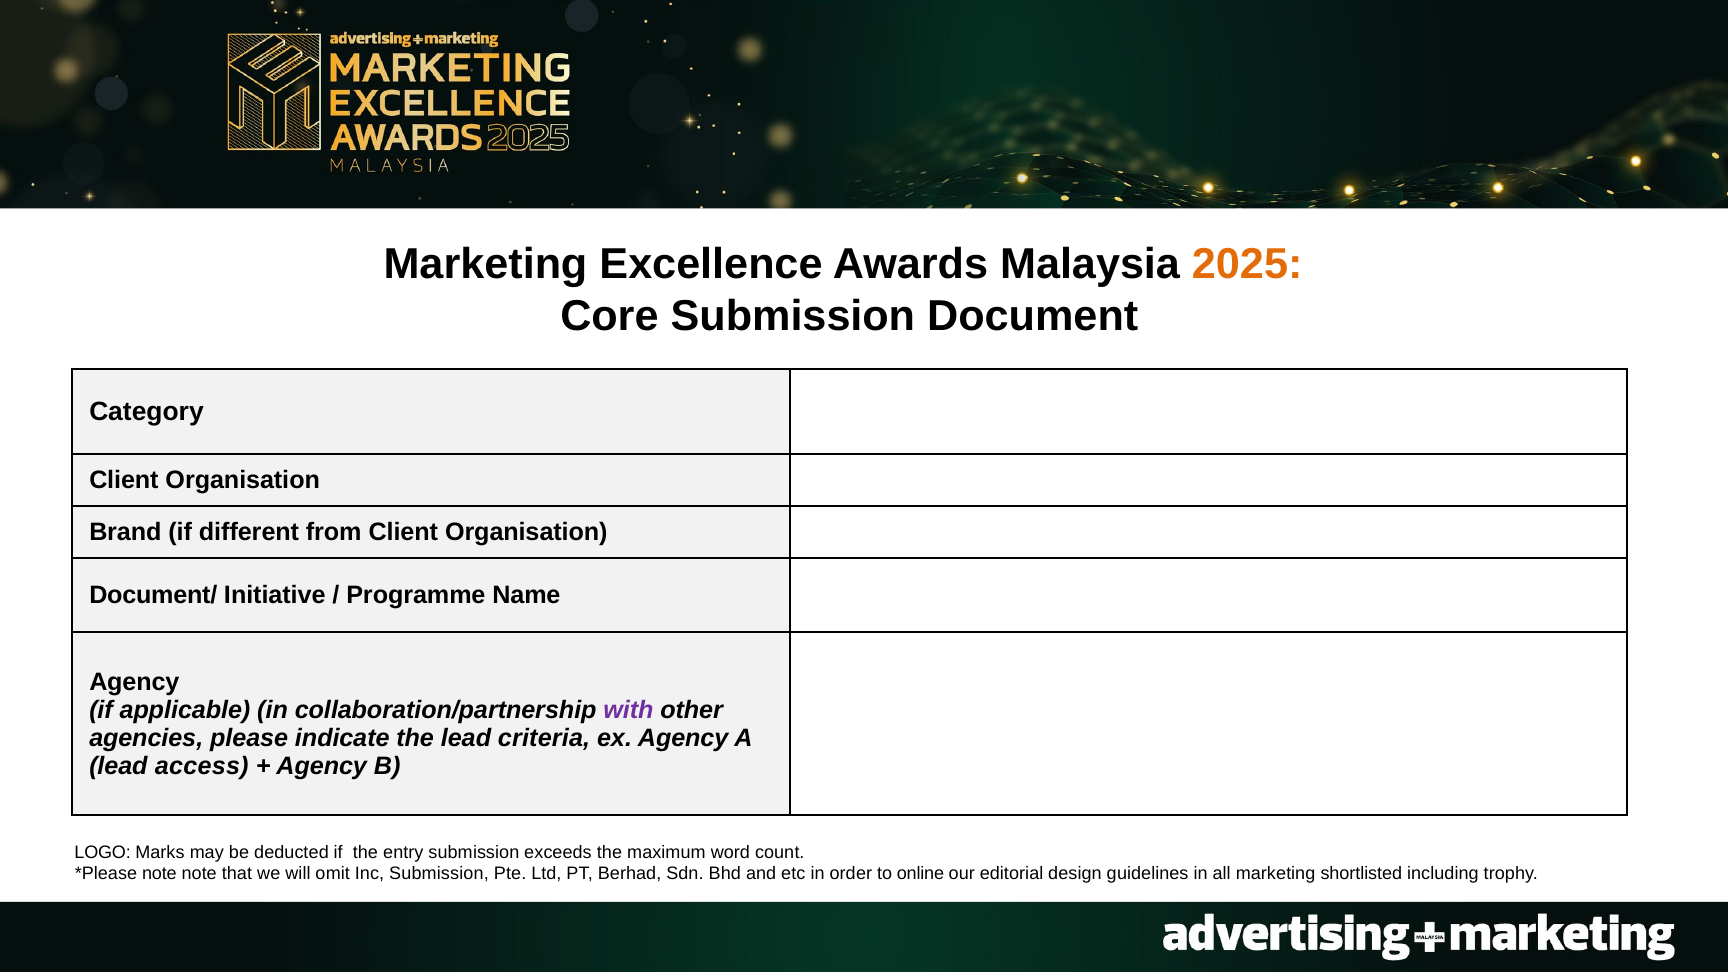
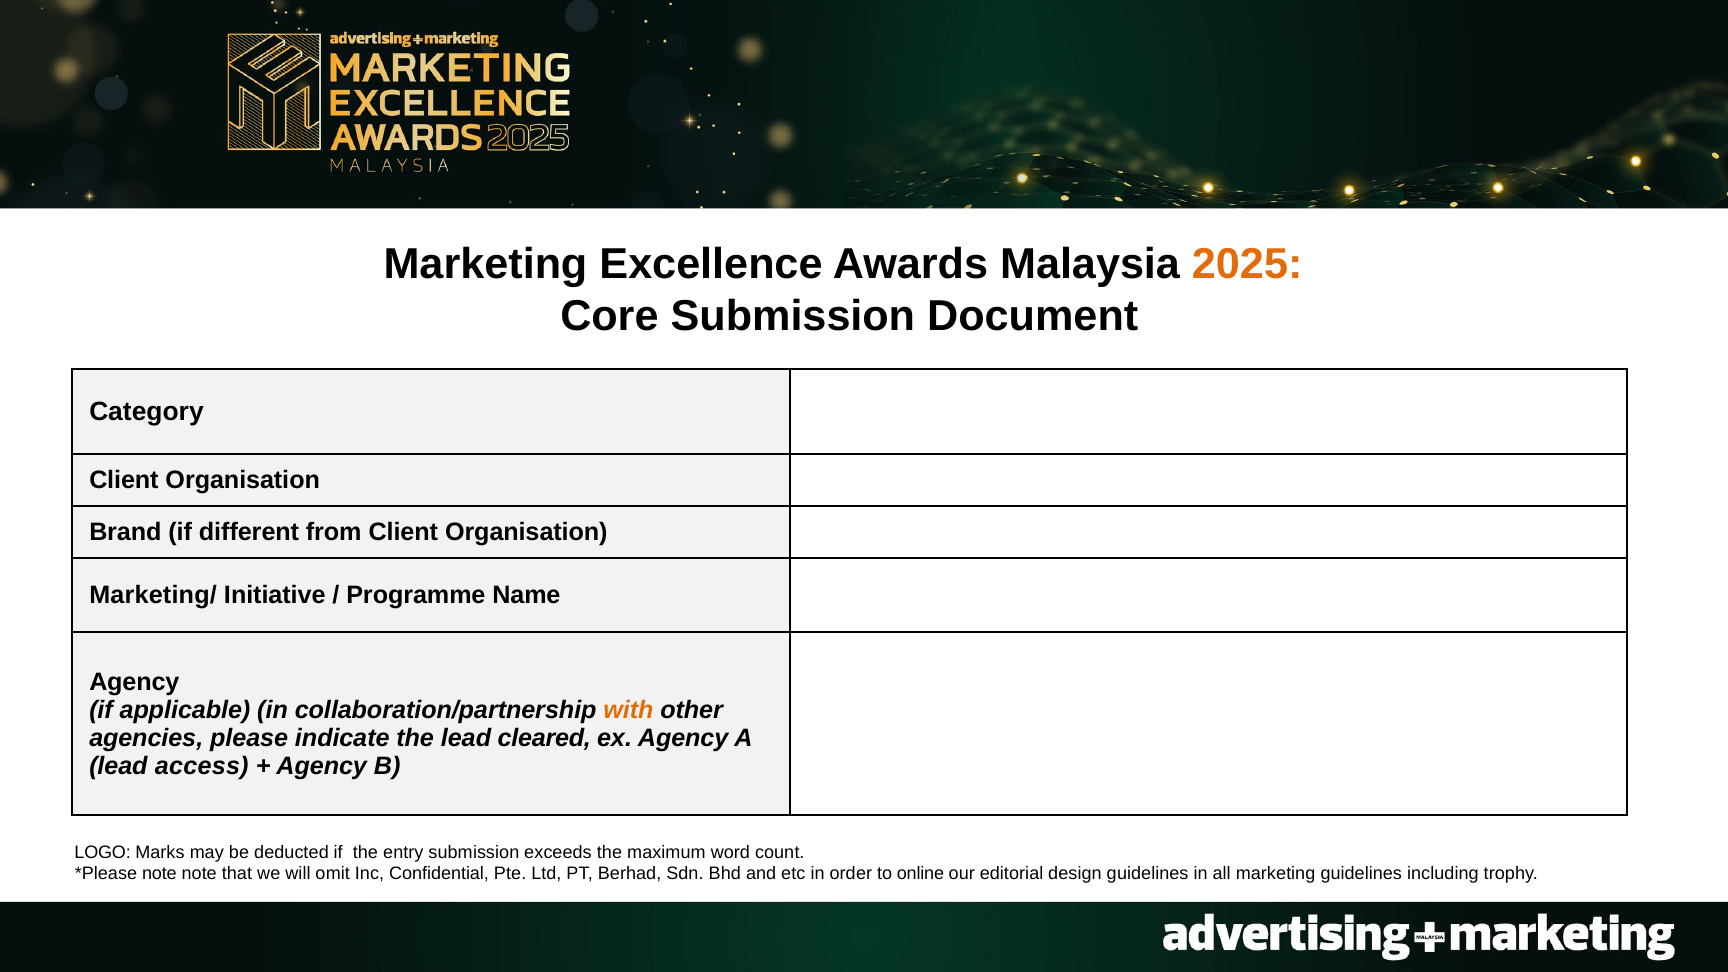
Document/: Document/ -> Marketing/ (153, 595)
with colour: purple -> orange (628, 710)
criteria: criteria -> cleared (544, 738)
Inc Submission: Submission -> Confidential (439, 874)
marketing shortlisted: shortlisted -> guidelines (1361, 874)
